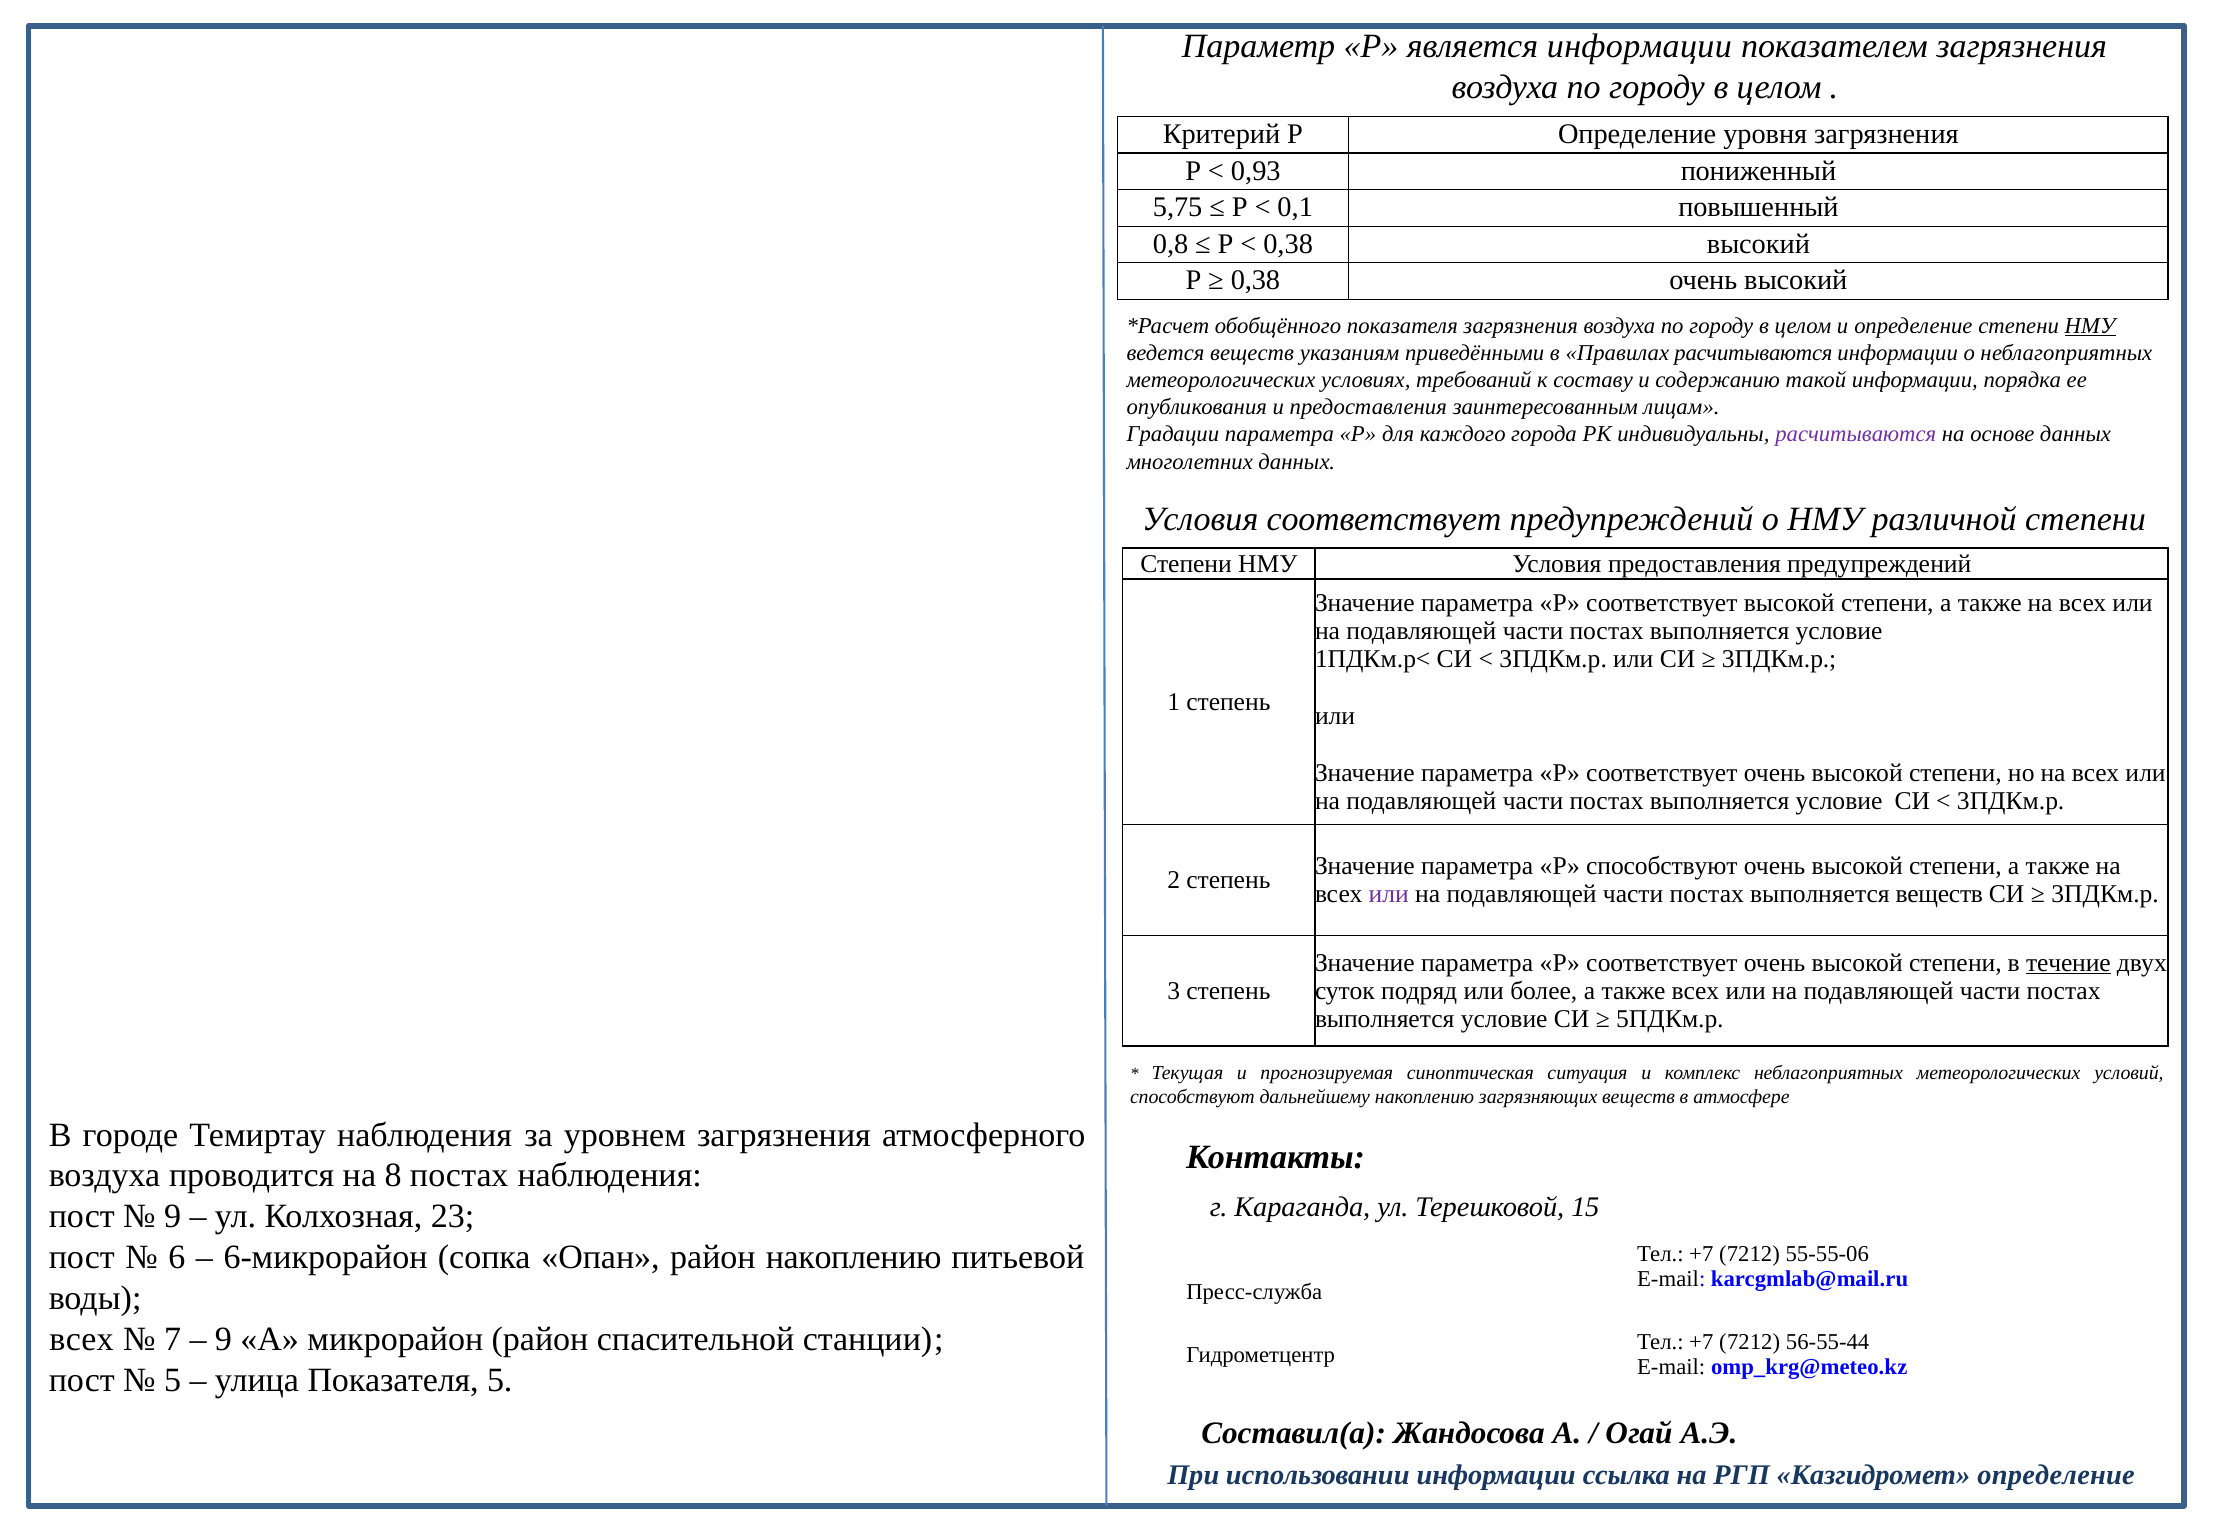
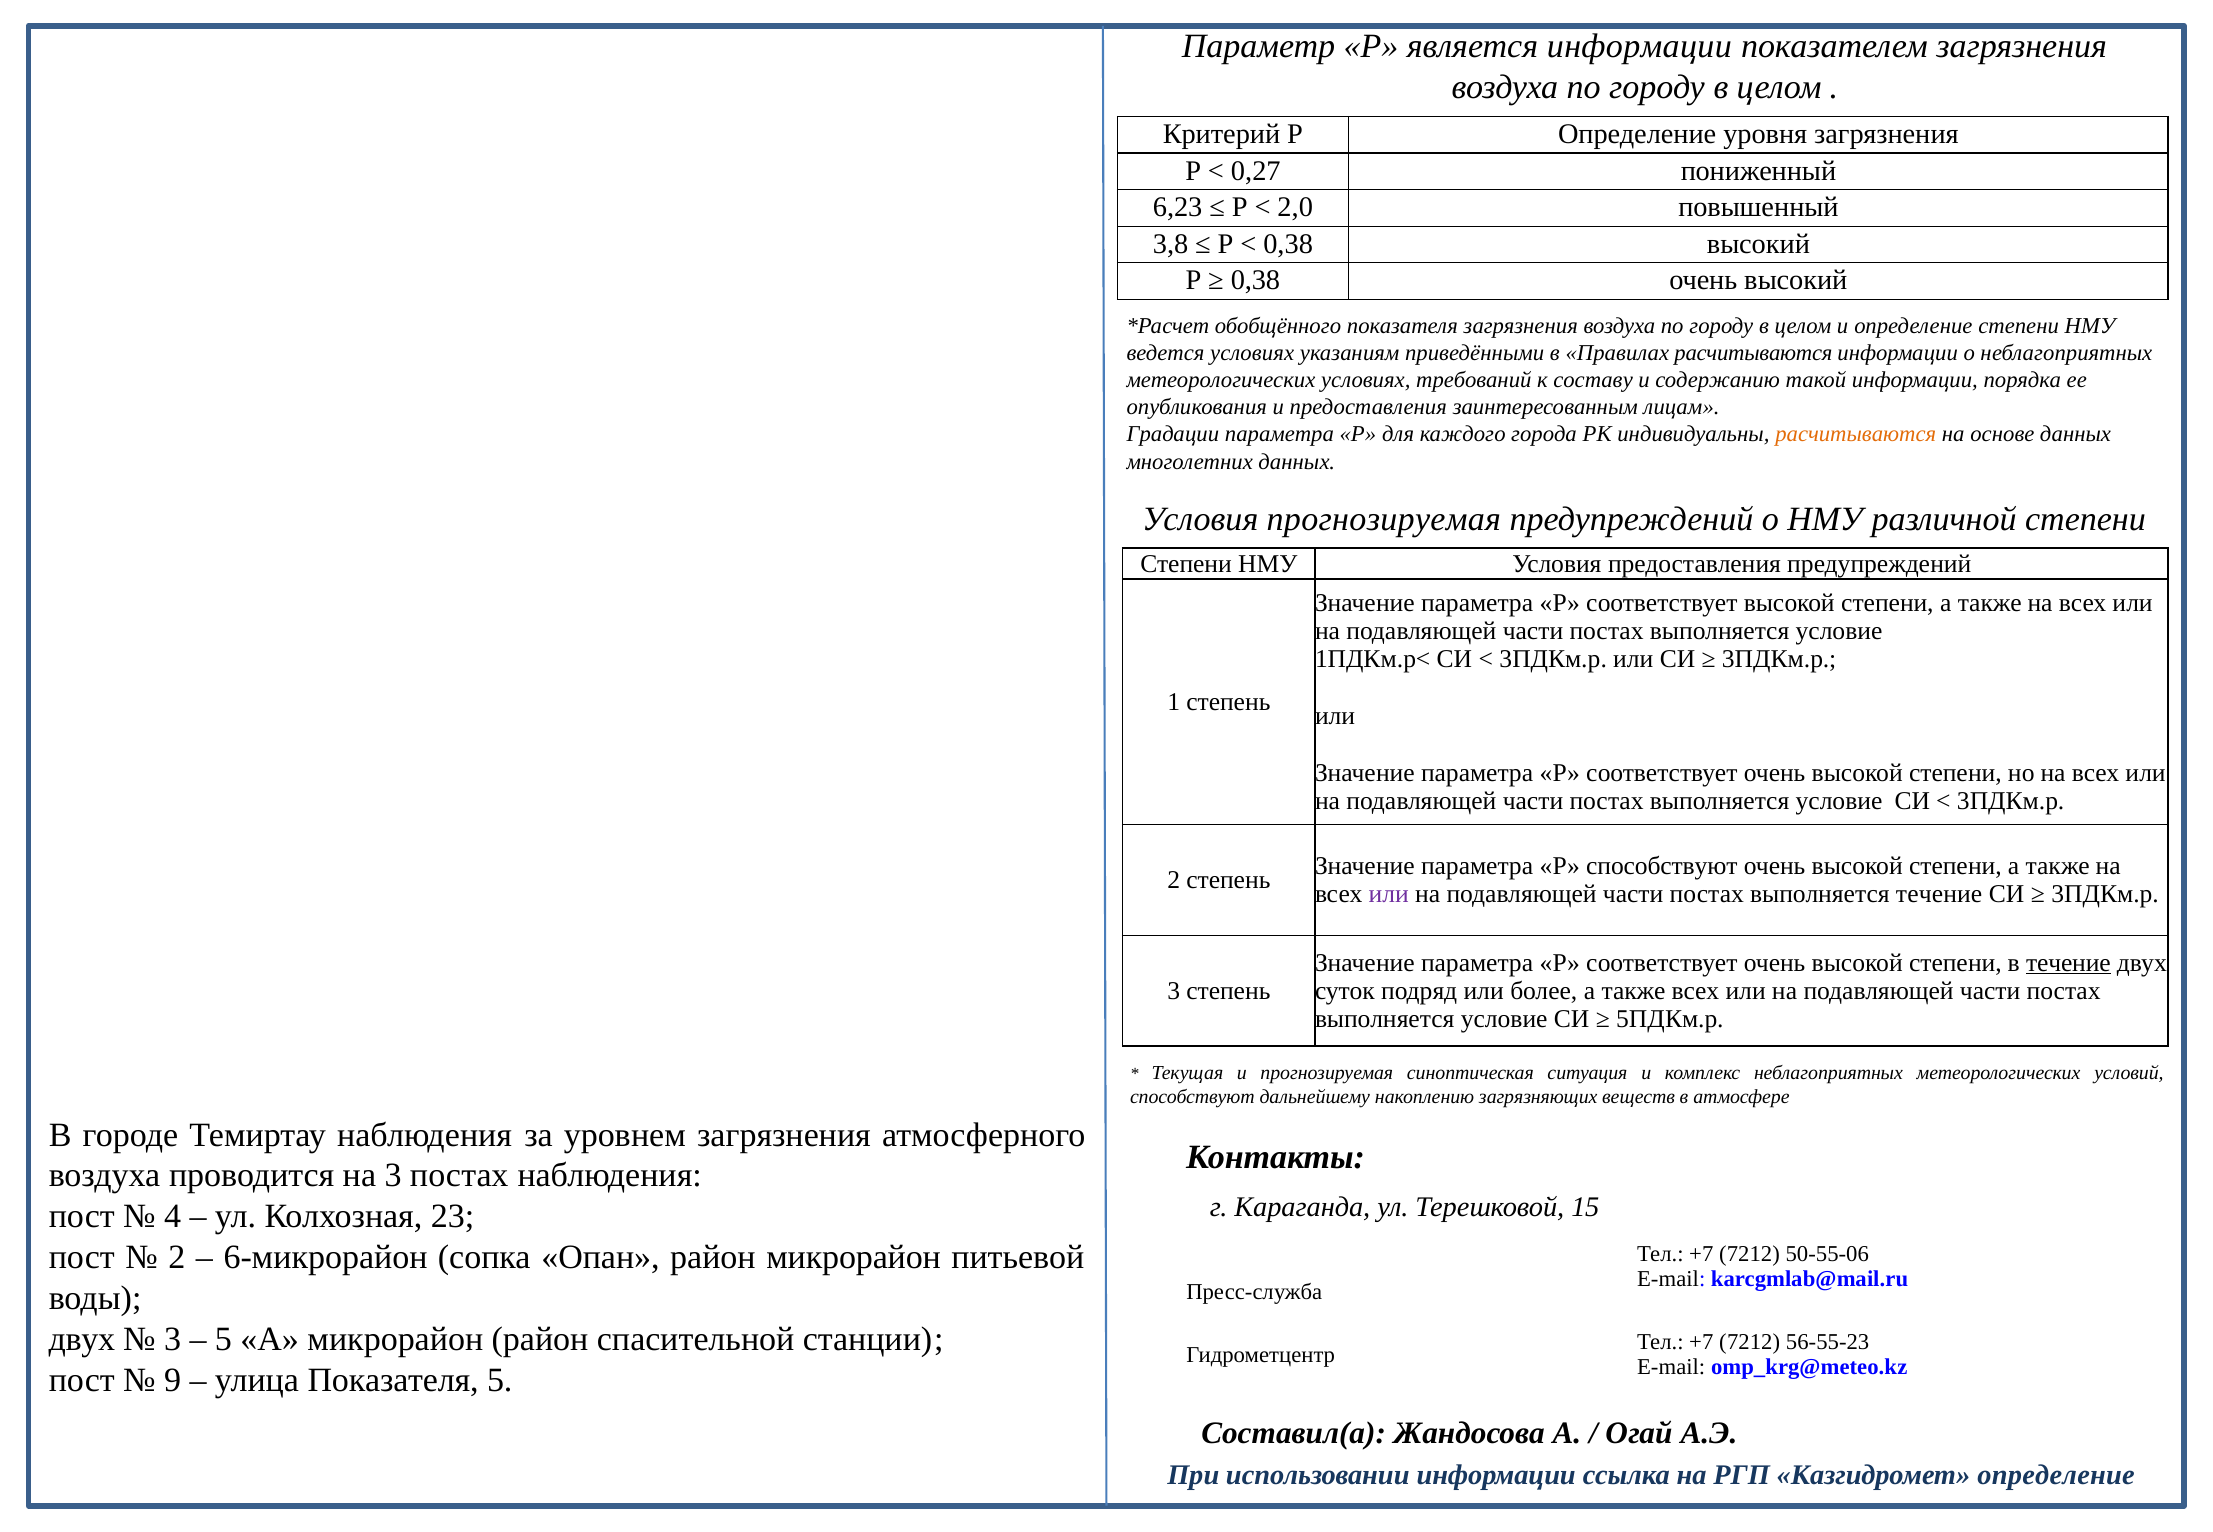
0,93: 0,93 -> 0,27 (1256, 171)
5,75: 5,75 -> 6,23 (1178, 208)
0,1: 0,1 -> 2,0 (1295, 208)
0,8: 0,8 -> 3,8 (1171, 244)
НМУ underline: present -> none (2090, 326)
ведется веществ: веществ -> условиях (1252, 353)
расчитываются colour: purple -> orange (1856, 434)
Условия соответствует: соответствует -> прогнозируемая (1384, 519)
выполняется веществ: веществ -> течение (1939, 894)
на 8: 8 -> 3 (393, 1176)
9: 9 -> 4 (173, 1217)
6: 6 -> 2 (177, 1258)
район накоплению: накоплению -> микрорайон (854, 1258)
55-55-06: 55-55-06 -> 50-55-06 (1827, 1254)
всех: всех -> двух (82, 1339)
7: 7 -> 3 (173, 1339)
9: 9 -> 5 (223, 1339)
56-55-44: 56-55-44 -> 56-55-23 (1828, 1342)
5: 5 -> 9 (173, 1380)
